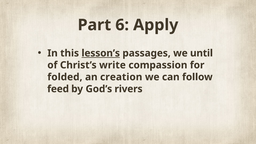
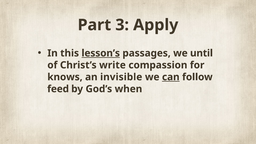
6: 6 -> 3 (122, 25)
folded: folded -> knows (65, 77)
creation: creation -> invisible (121, 77)
can underline: none -> present (171, 77)
rivers: rivers -> when (128, 89)
